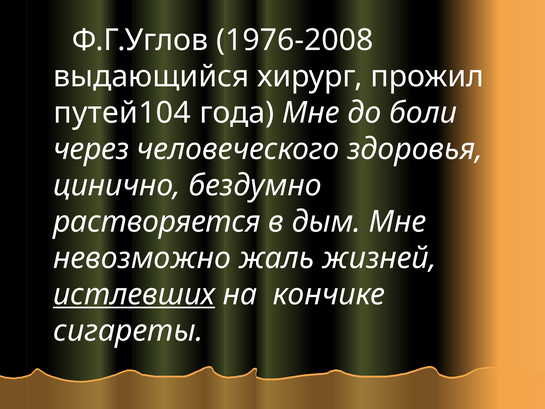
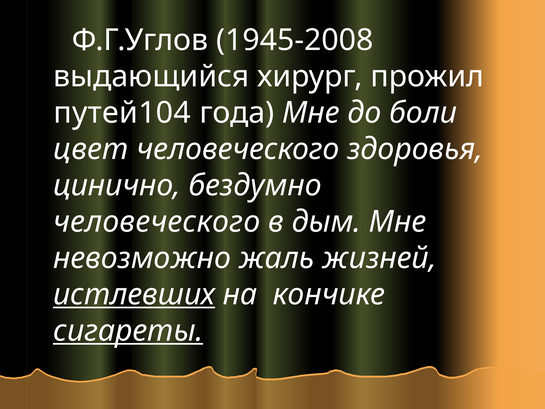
1976-2008: 1976-2008 -> 1945-2008 (295, 40)
через: через -> цвет (91, 149)
растворяется: растворяется -> человеческого (157, 222)
сигареты underline: none -> present (128, 331)
